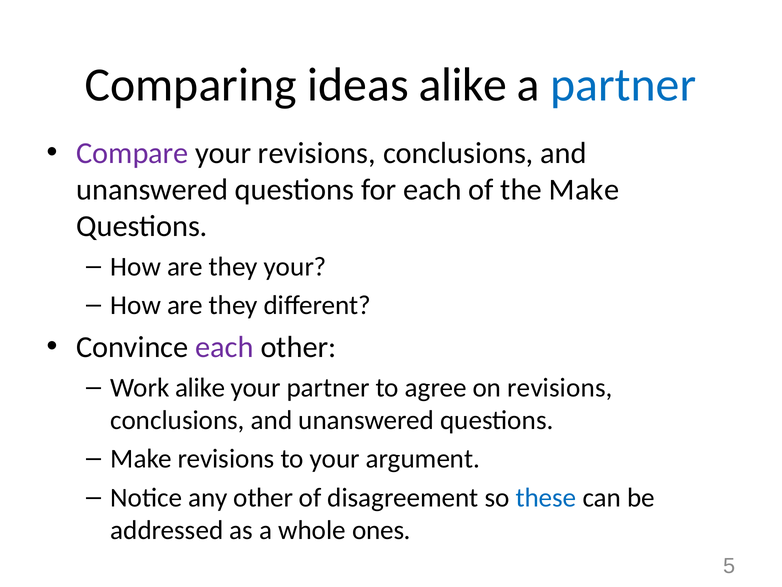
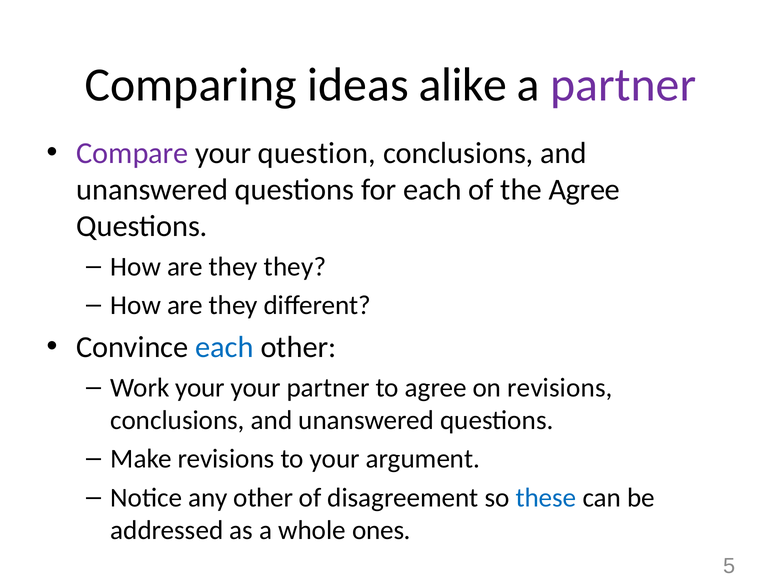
partner colour: blue -> purple (623, 85)
your revisions: revisions -> question (317, 153)
the Make: Make -> Agree (584, 189)
they your: your -> they (295, 266)
each colour: purple -> blue (224, 347)
Work alike: alike -> your (200, 387)
